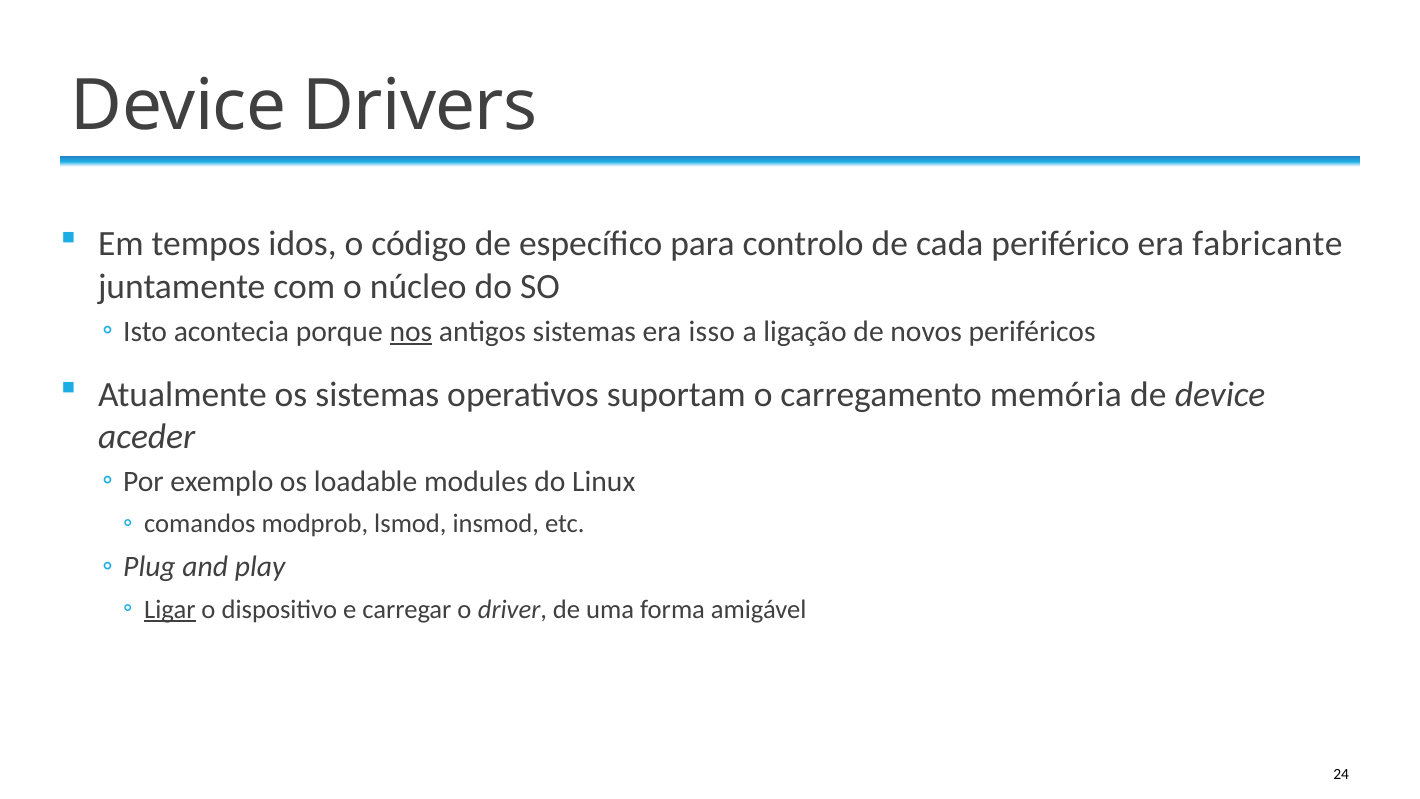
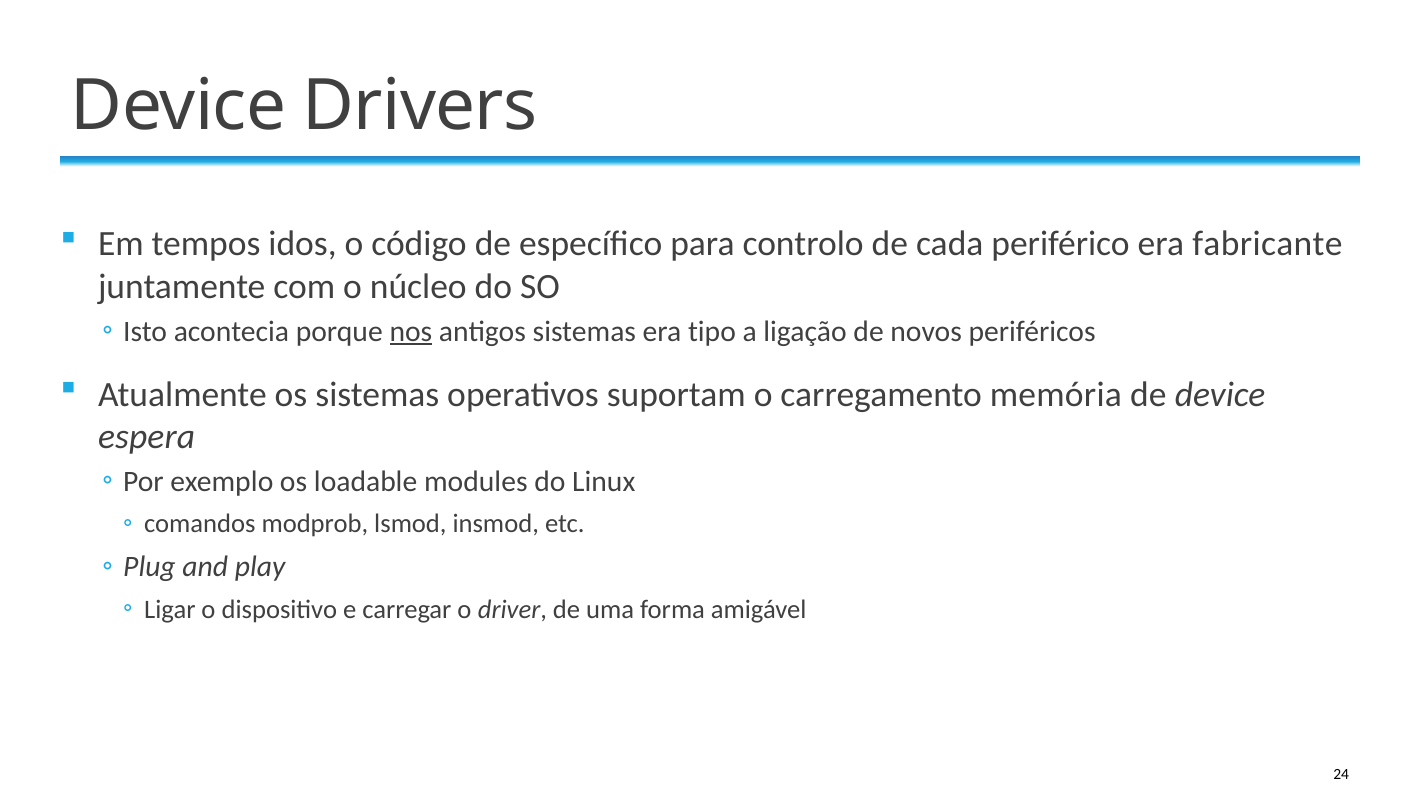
isso: isso -> tipo (712, 331)
aceder: aceder -> espera (147, 437)
Ligar underline: present -> none (170, 609)
